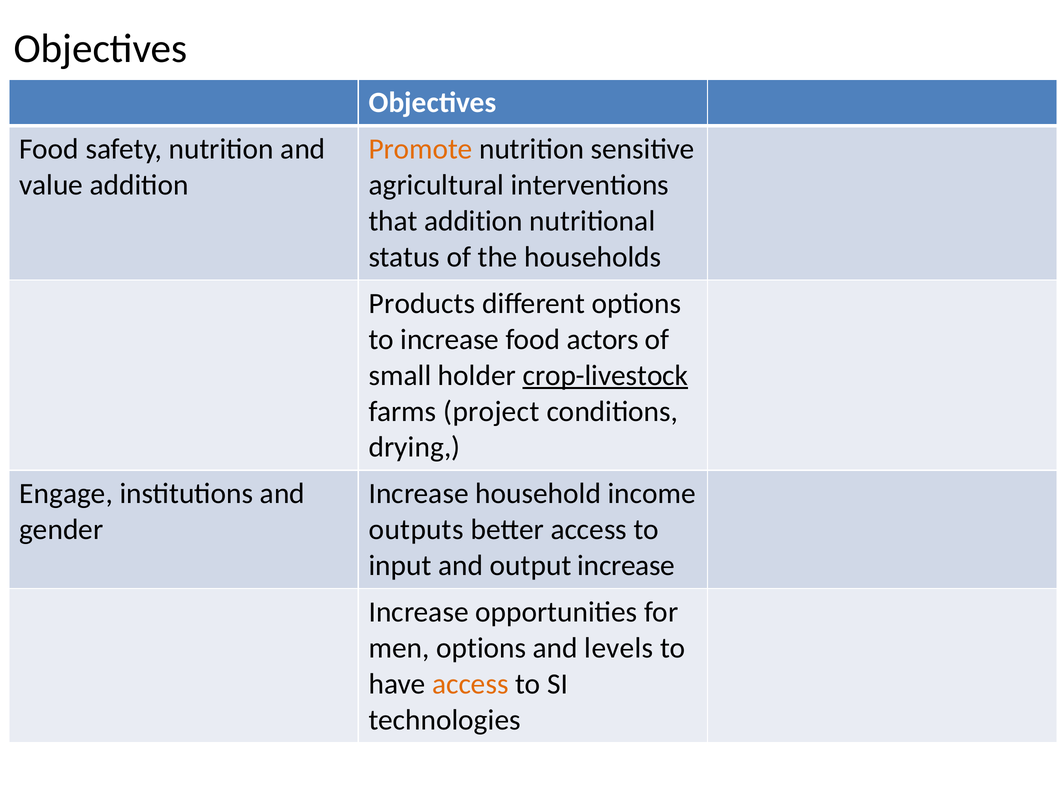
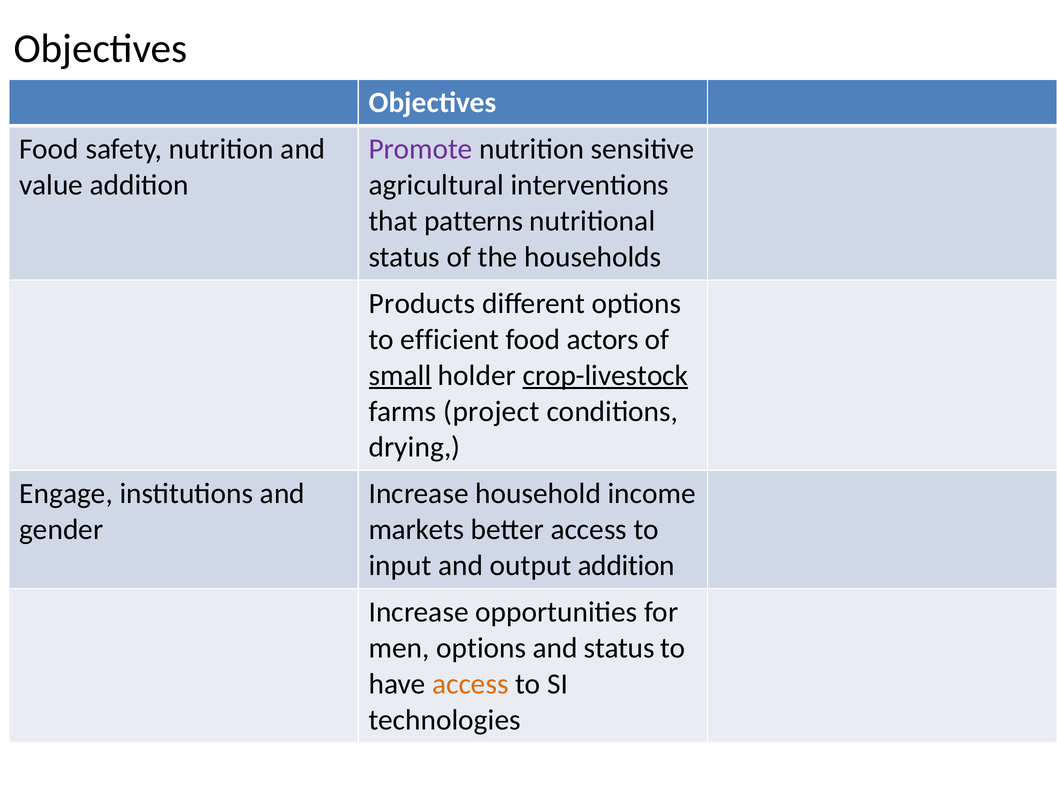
Promote colour: orange -> purple (421, 149)
that addition: addition -> patterns (474, 221)
to increase: increase -> efficient (450, 340)
small underline: none -> present (400, 376)
outputs: outputs -> markets (417, 530)
output increase: increase -> addition (626, 566)
and levels: levels -> status (619, 649)
